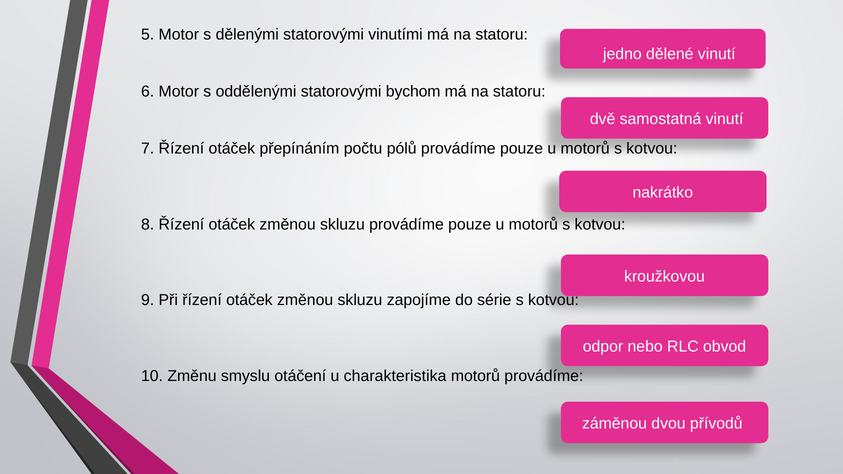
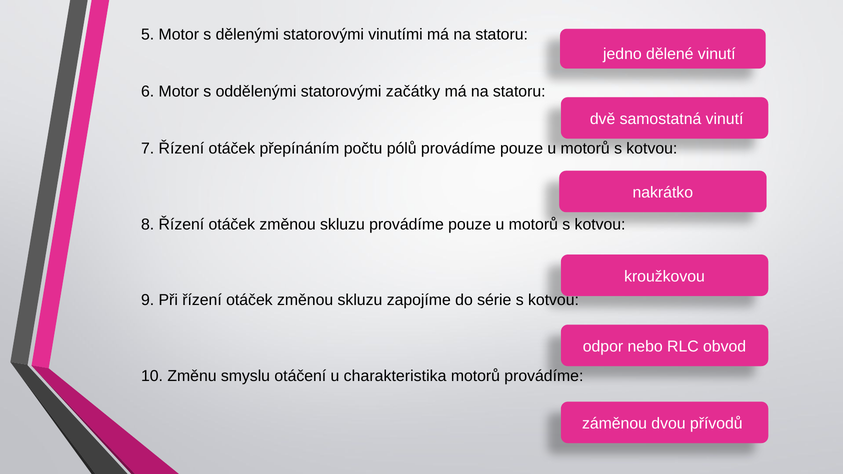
bychom: bychom -> začátky (413, 92)
